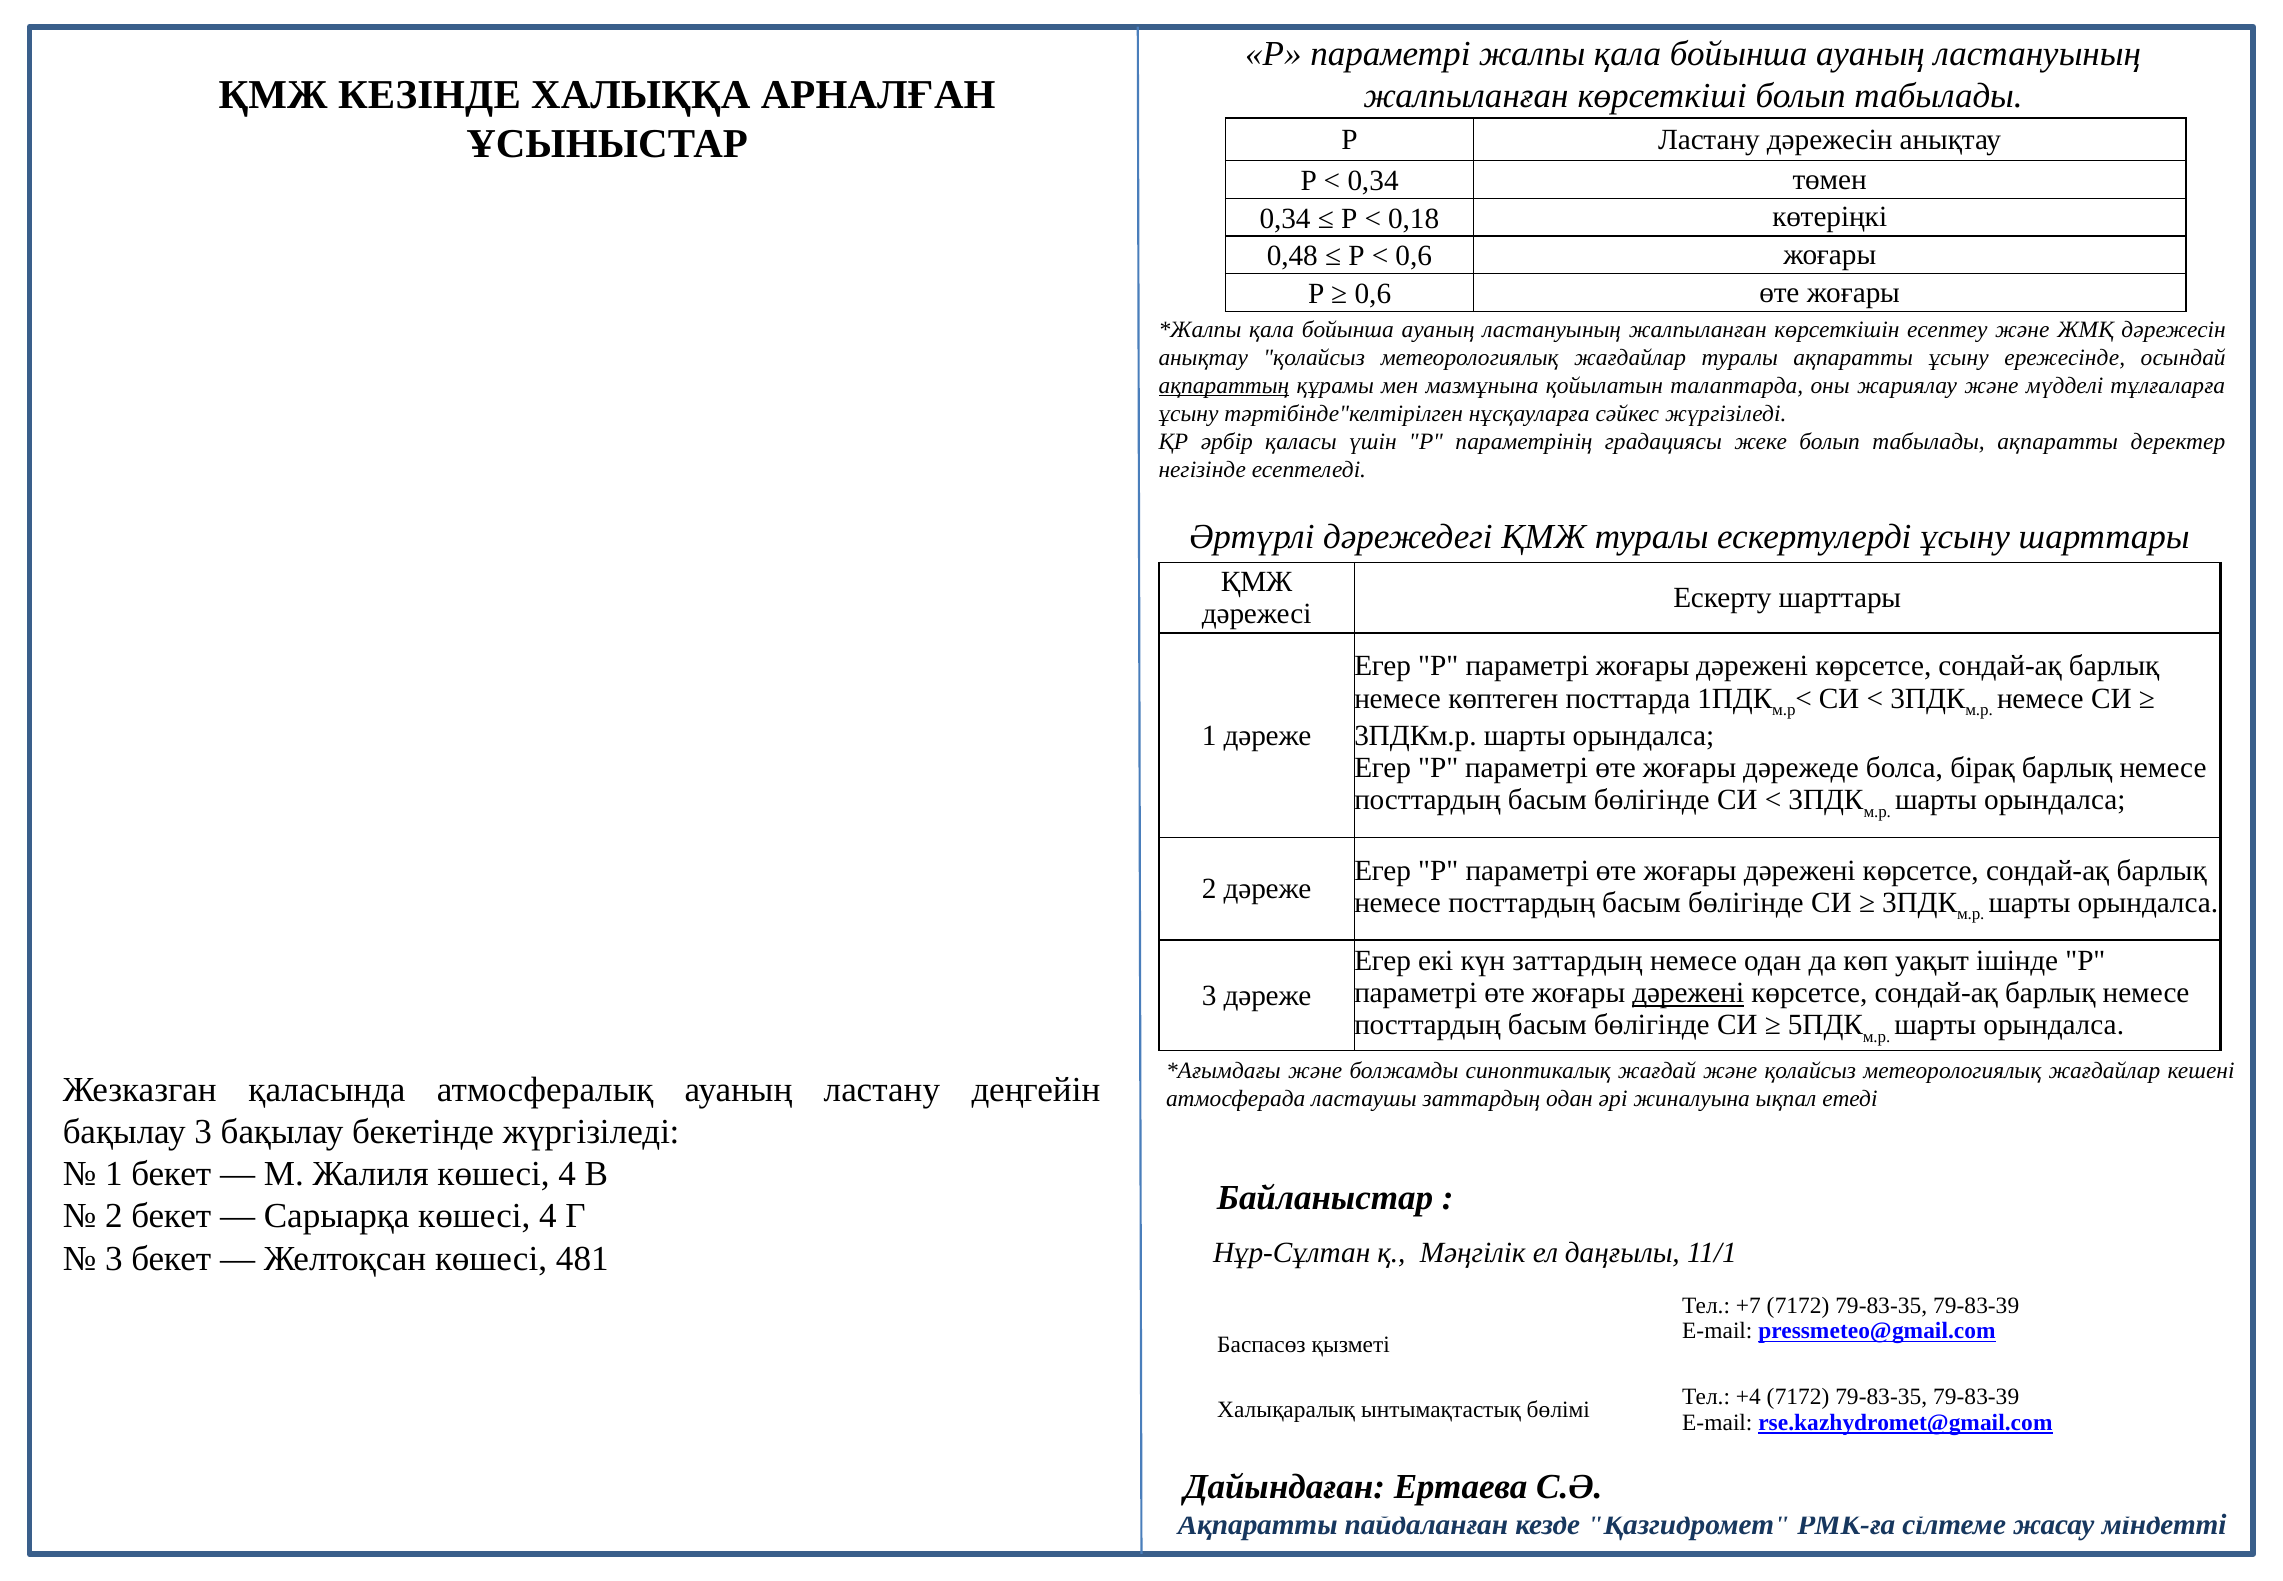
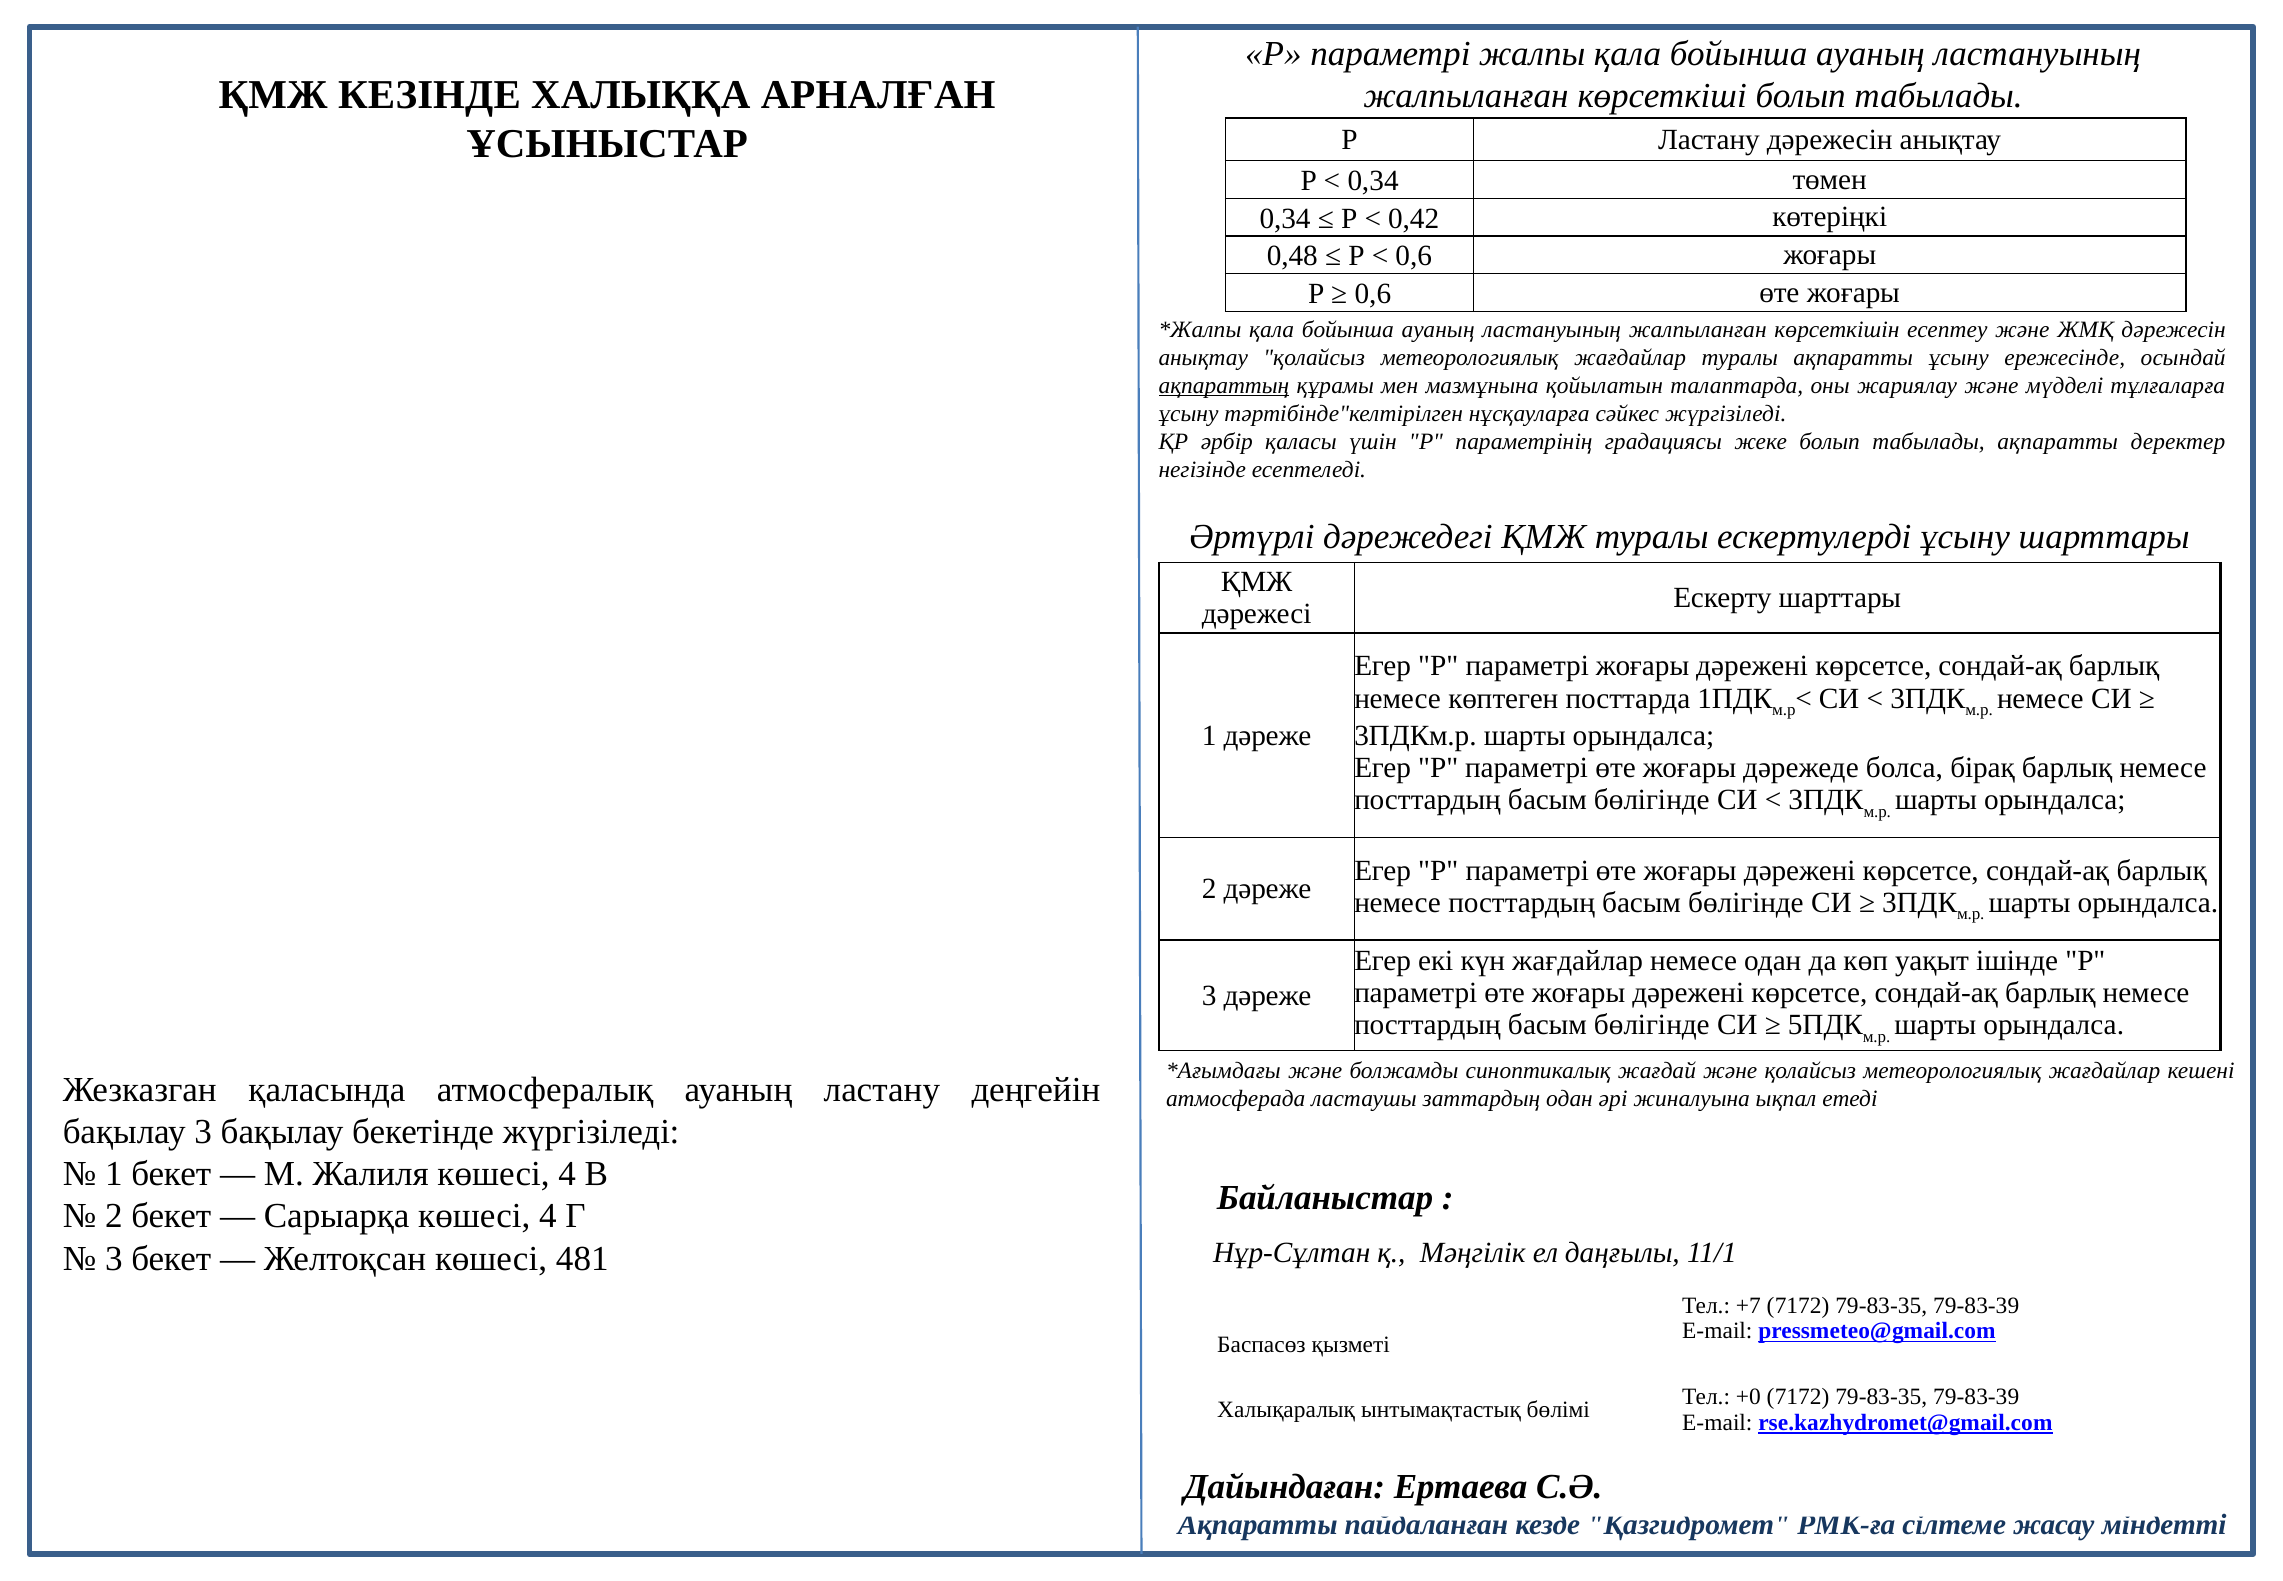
0,18: 0,18 -> 0,42 (1414, 218)
күн заттардың: заттардың -> жағдайлар (1578, 960)
дәрежені underline: present -> none (1688, 993)
+4: +4 -> +0 (1748, 1396)
